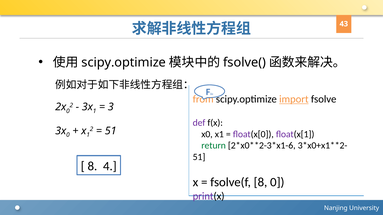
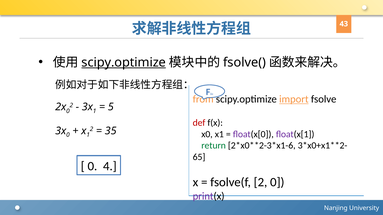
scipy.optimize underline: none -> present (124, 63)
3: 3 -> 5 (111, 107)
def colour: purple -> red (199, 123)
51: 51 -> 35 (111, 131)
51: 51 -> 65 (199, 157)
8: 8 -> 0 (92, 166)
fsolve(f 8: 8 -> 2 (261, 183)
